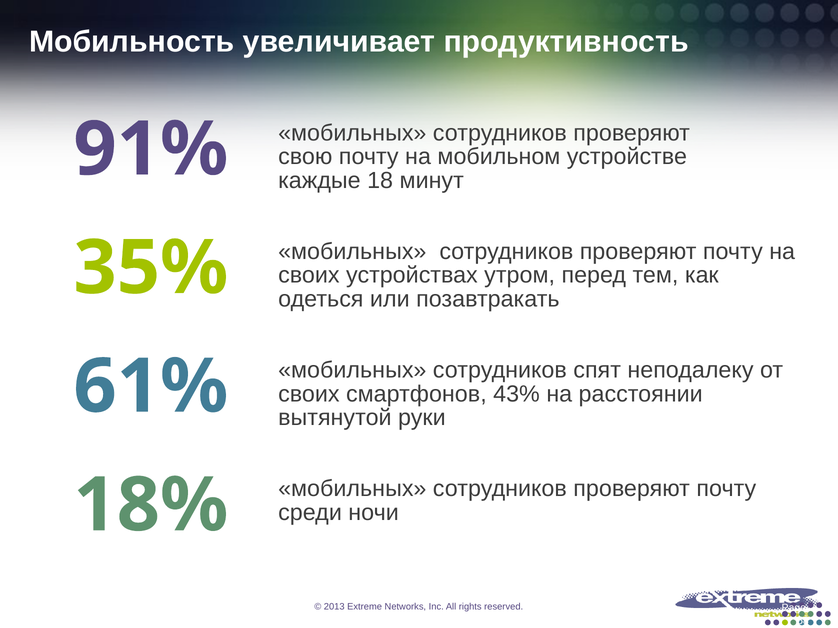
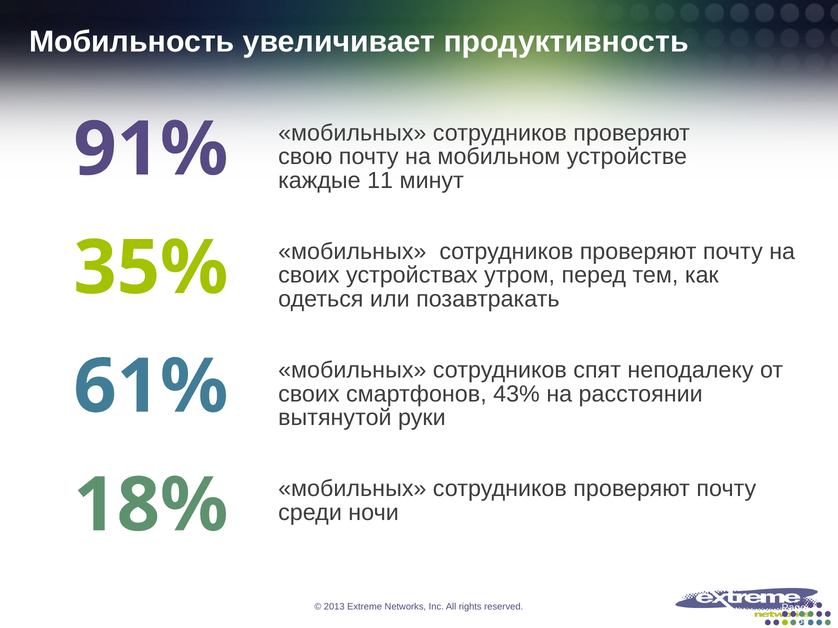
18: 18 -> 11 (380, 181)
